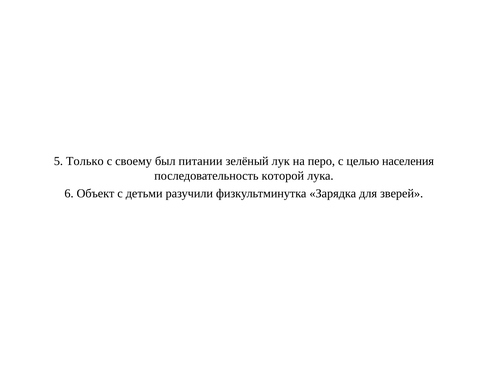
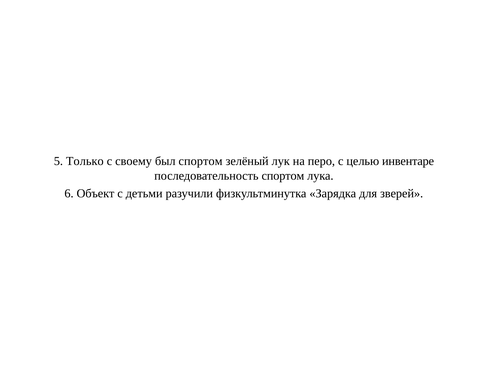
был питании: питании -> спортом (201, 161)
населения: населения -> инвентаре (408, 161)
последовательность которой: которой -> спортом (283, 176)
